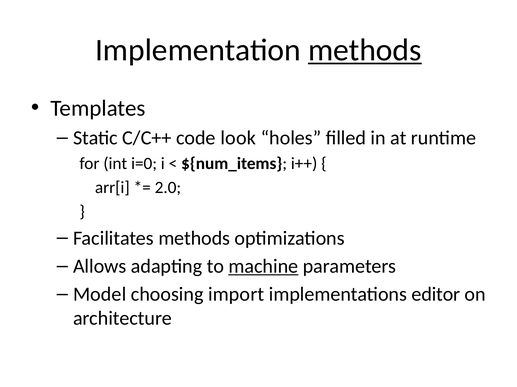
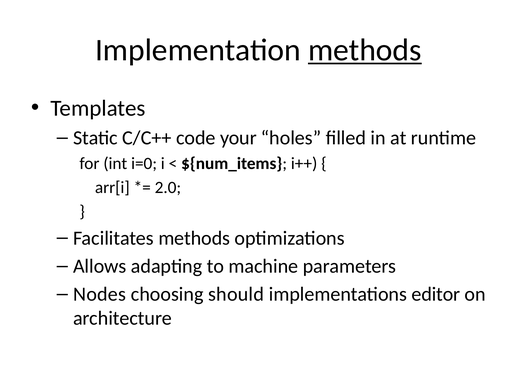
look: look -> your (238, 138)
machine underline: present -> none (263, 267)
Model: Model -> Nodes (100, 295)
import: import -> should (236, 295)
